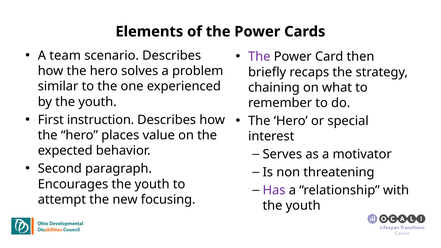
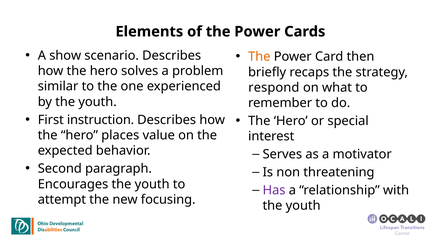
team: team -> show (65, 55)
The colour: purple -> orange (259, 57)
chaining: chaining -> respond (274, 88)
